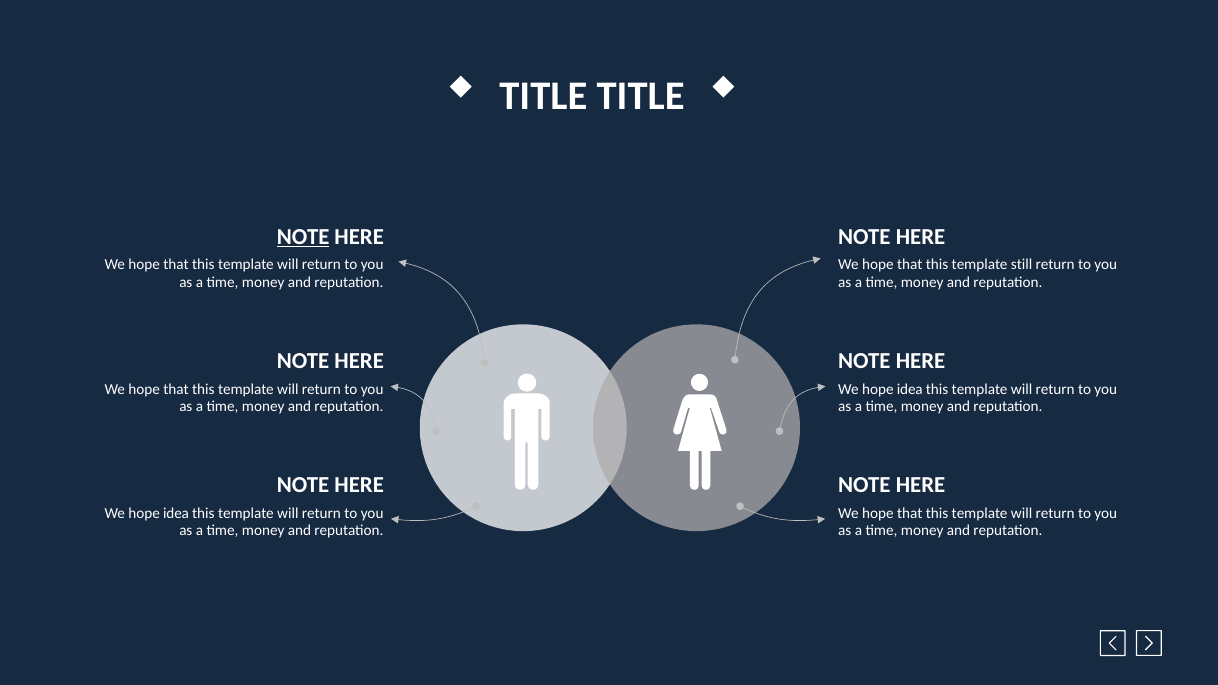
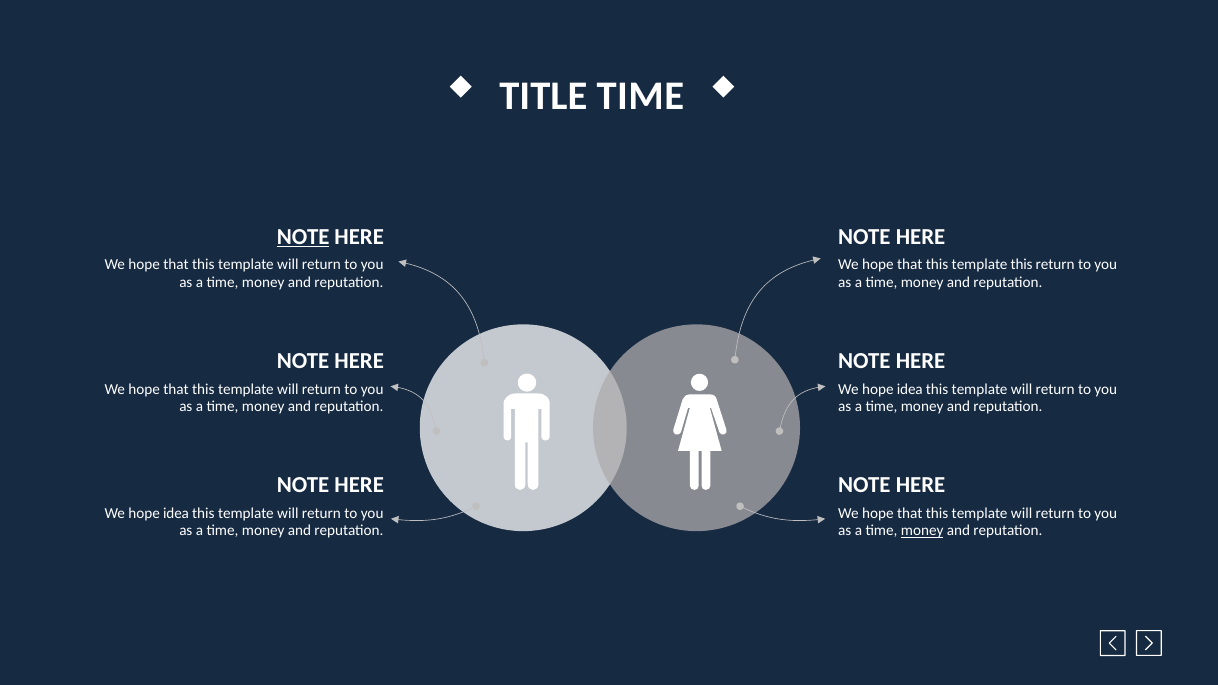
TITLE TITLE: TITLE -> TIME (640, 96)
template still: still -> this (1022, 265)
money underline: none -> present (922, 531)
